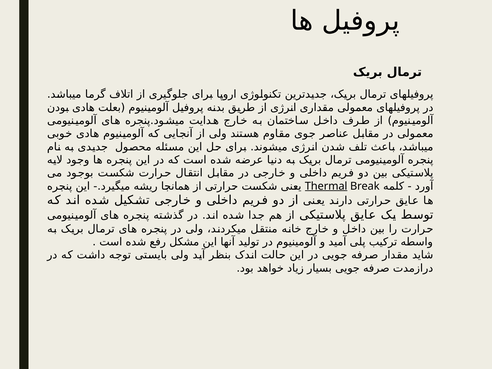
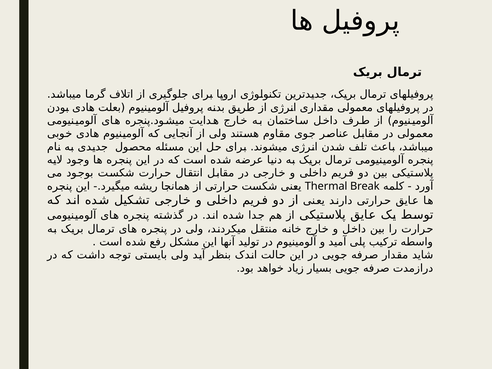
Thermal underline: present -> none (326, 186)
